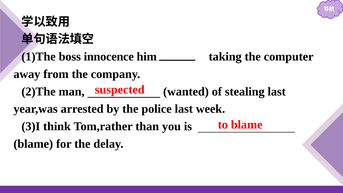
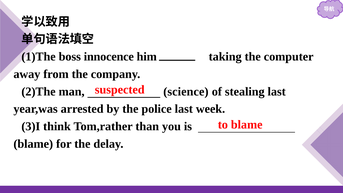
wanted: wanted -> science (186, 91)
